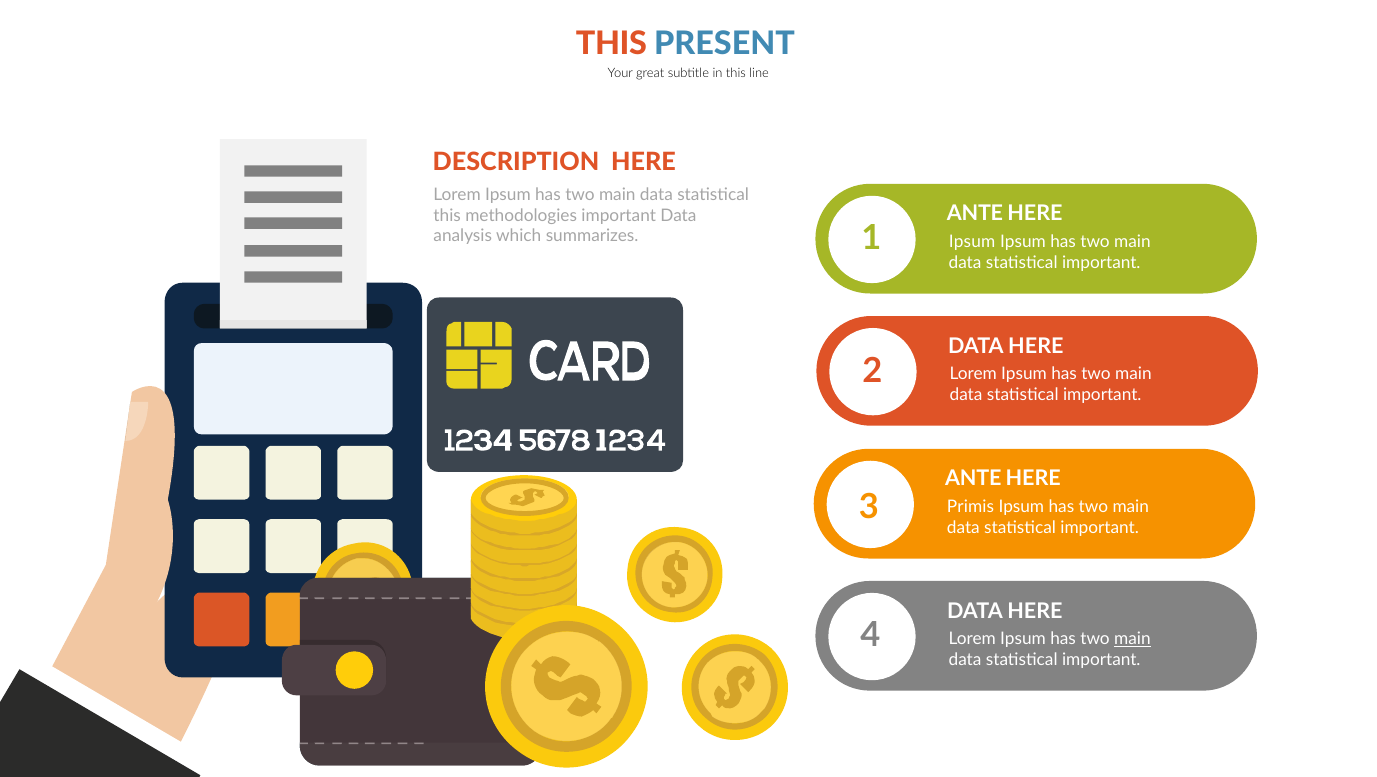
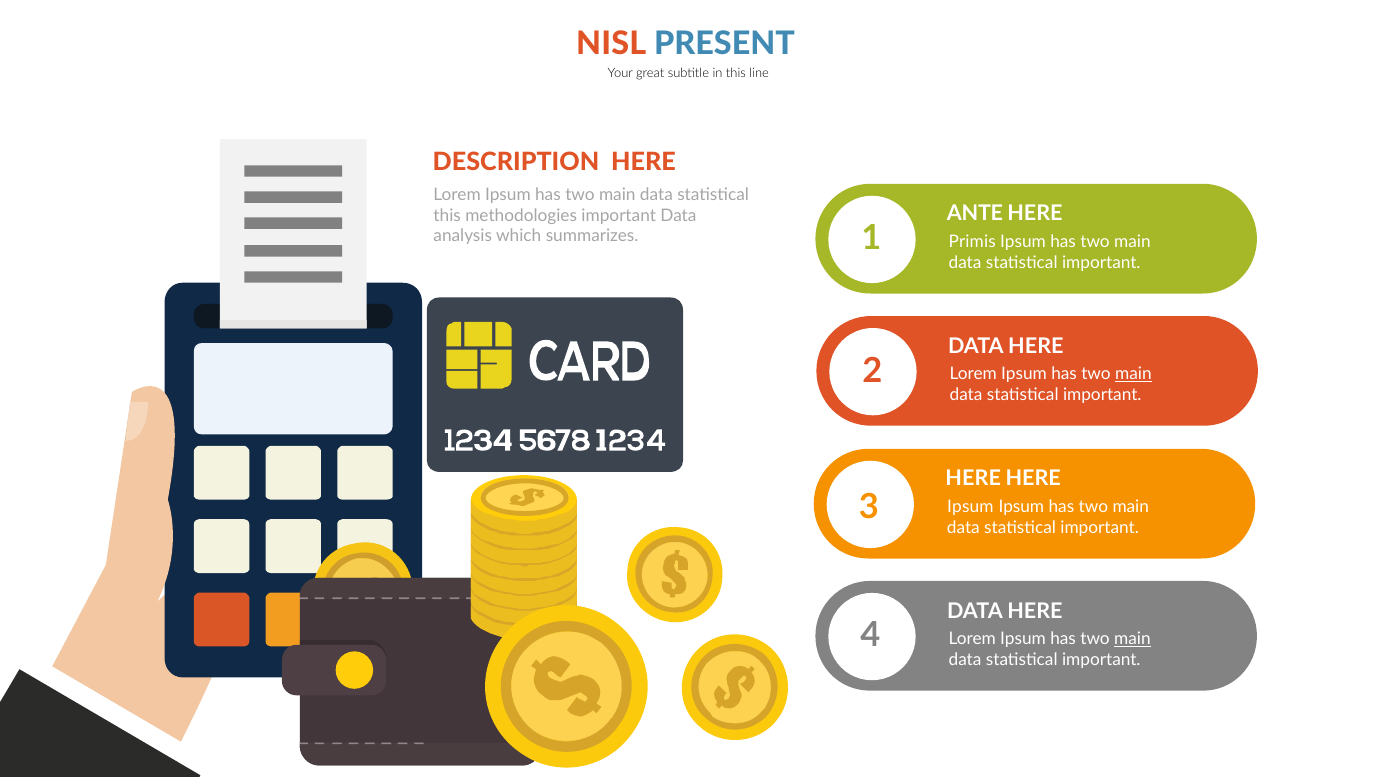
THIS: THIS -> NISL (611, 44)
Ipsum: Ipsum -> Primis (972, 242)
main underline: none -> present (1133, 374)
ANTE: ANTE -> HERE (973, 478)
Primis: Primis -> Ipsum (970, 506)
